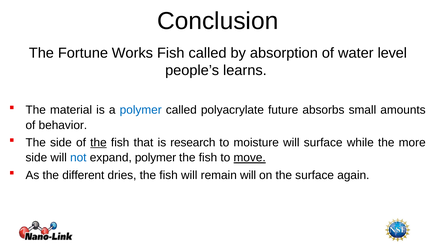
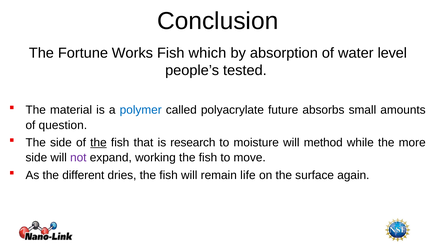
Fish called: called -> which (207, 53)
learns: learns -> tested (245, 71)
behavior: behavior -> question (63, 125)
will surface: surface -> method (323, 143)
not colour: blue -> purple (78, 158)
expand polymer: polymer -> working (155, 158)
move underline: present -> none (250, 158)
remain will: will -> life (248, 175)
